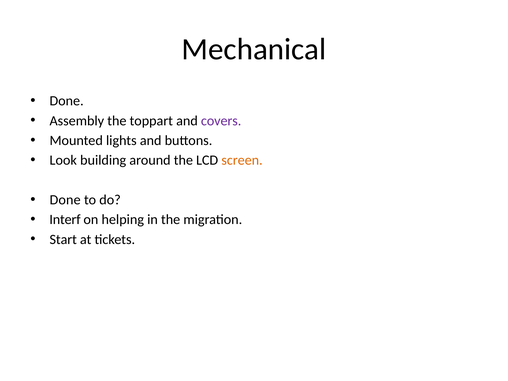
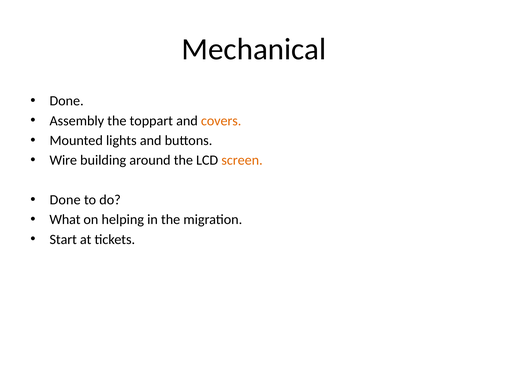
covers colour: purple -> orange (221, 121)
Look: Look -> Wire (63, 160)
Interf: Interf -> What (65, 220)
